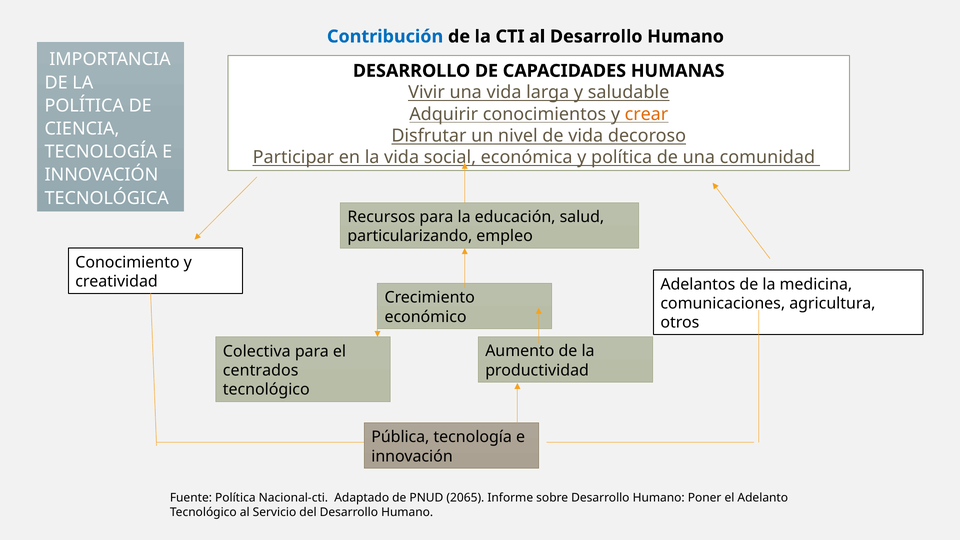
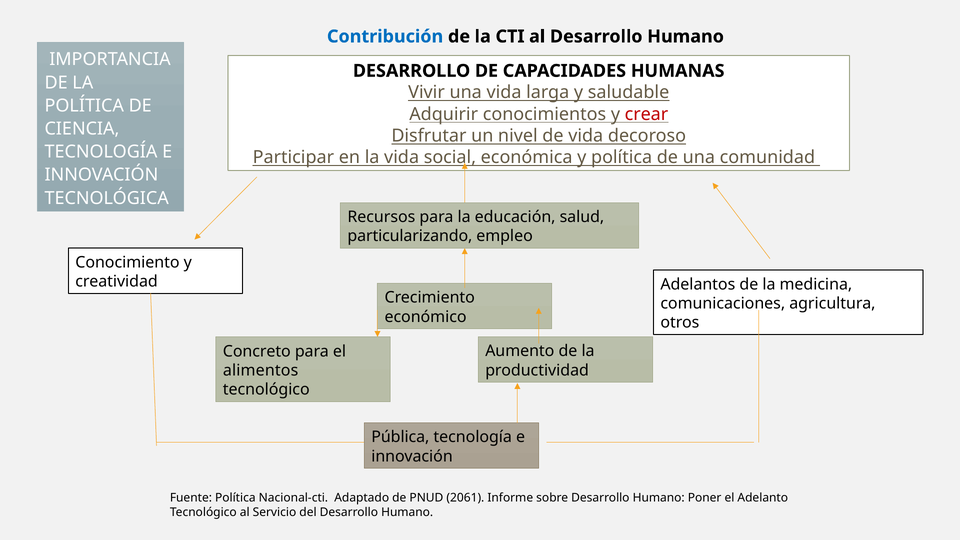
crear colour: orange -> red (646, 114)
Colectiva: Colectiva -> Concreto (257, 351)
centrados: centrados -> alimentos (261, 370)
2065: 2065 -> 2061 (465, 498)
